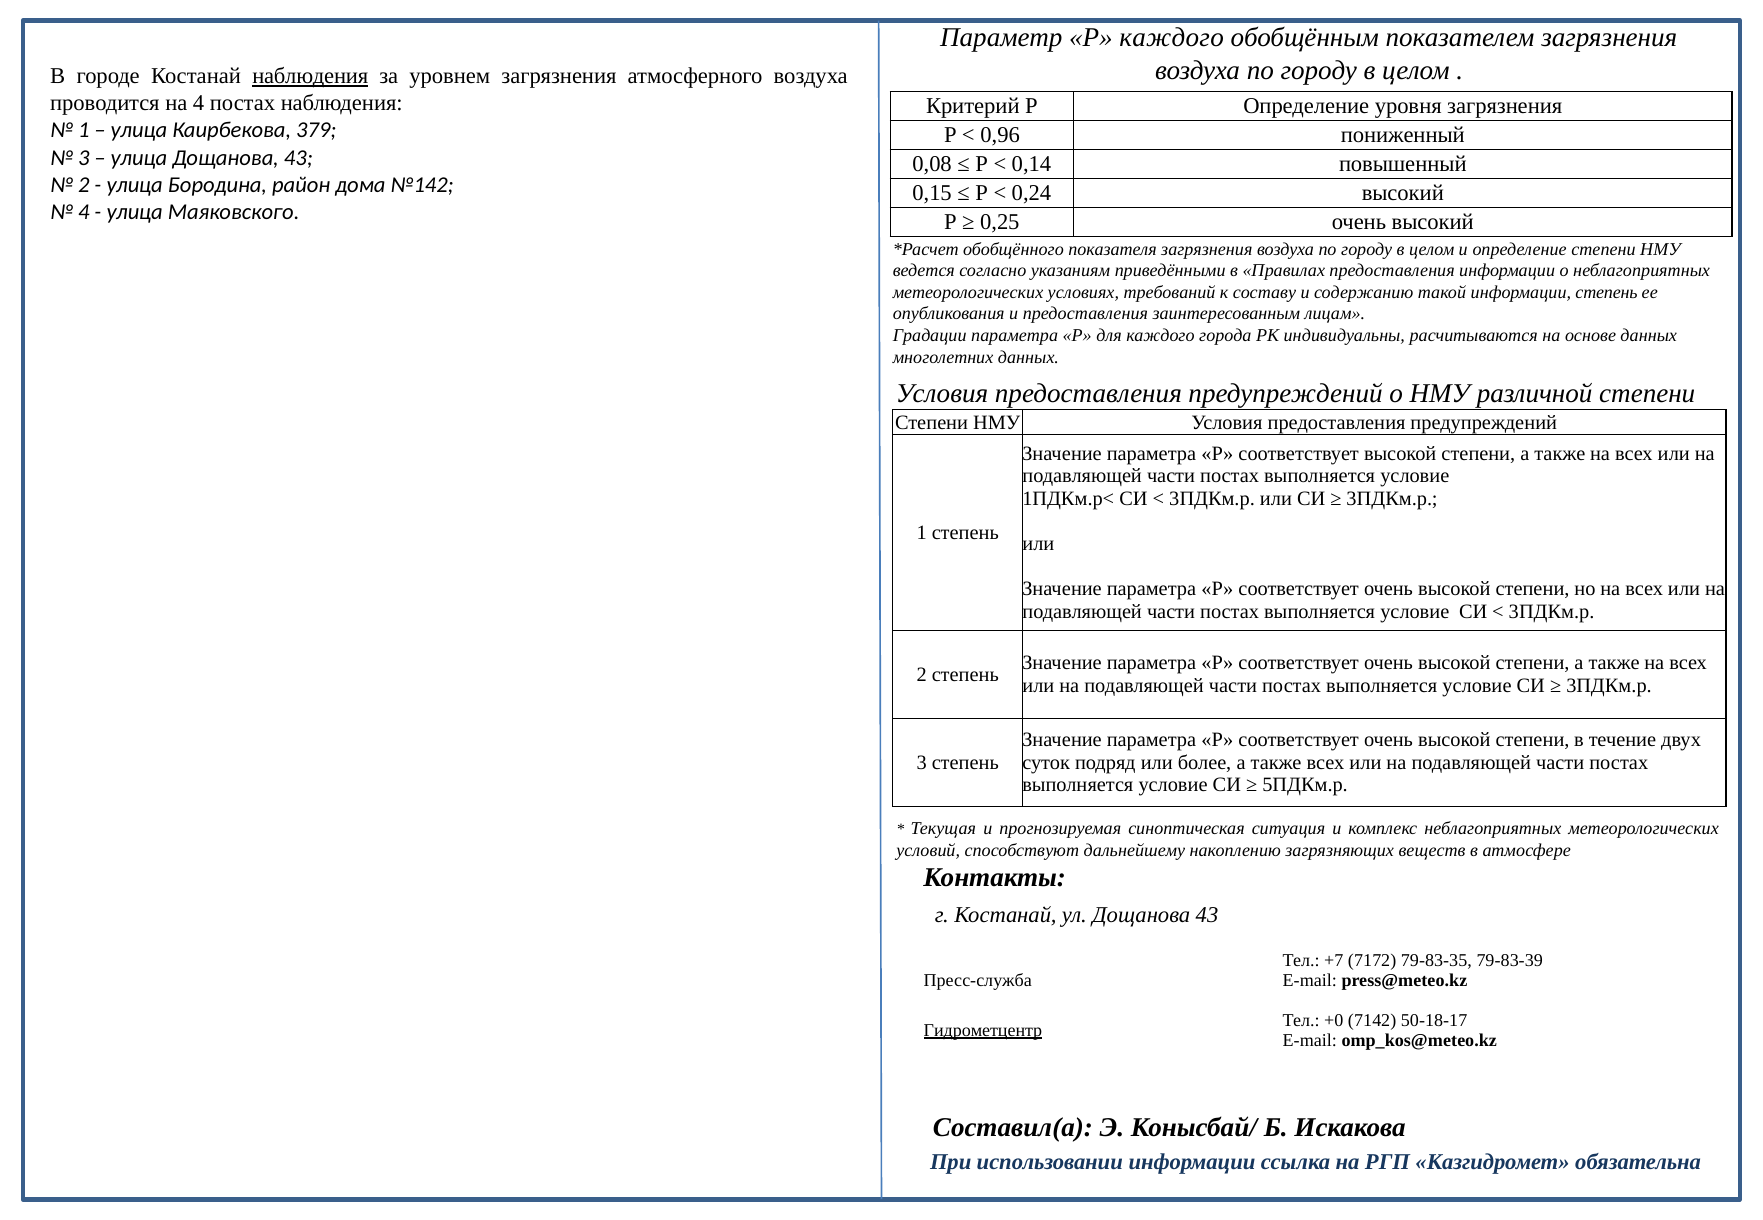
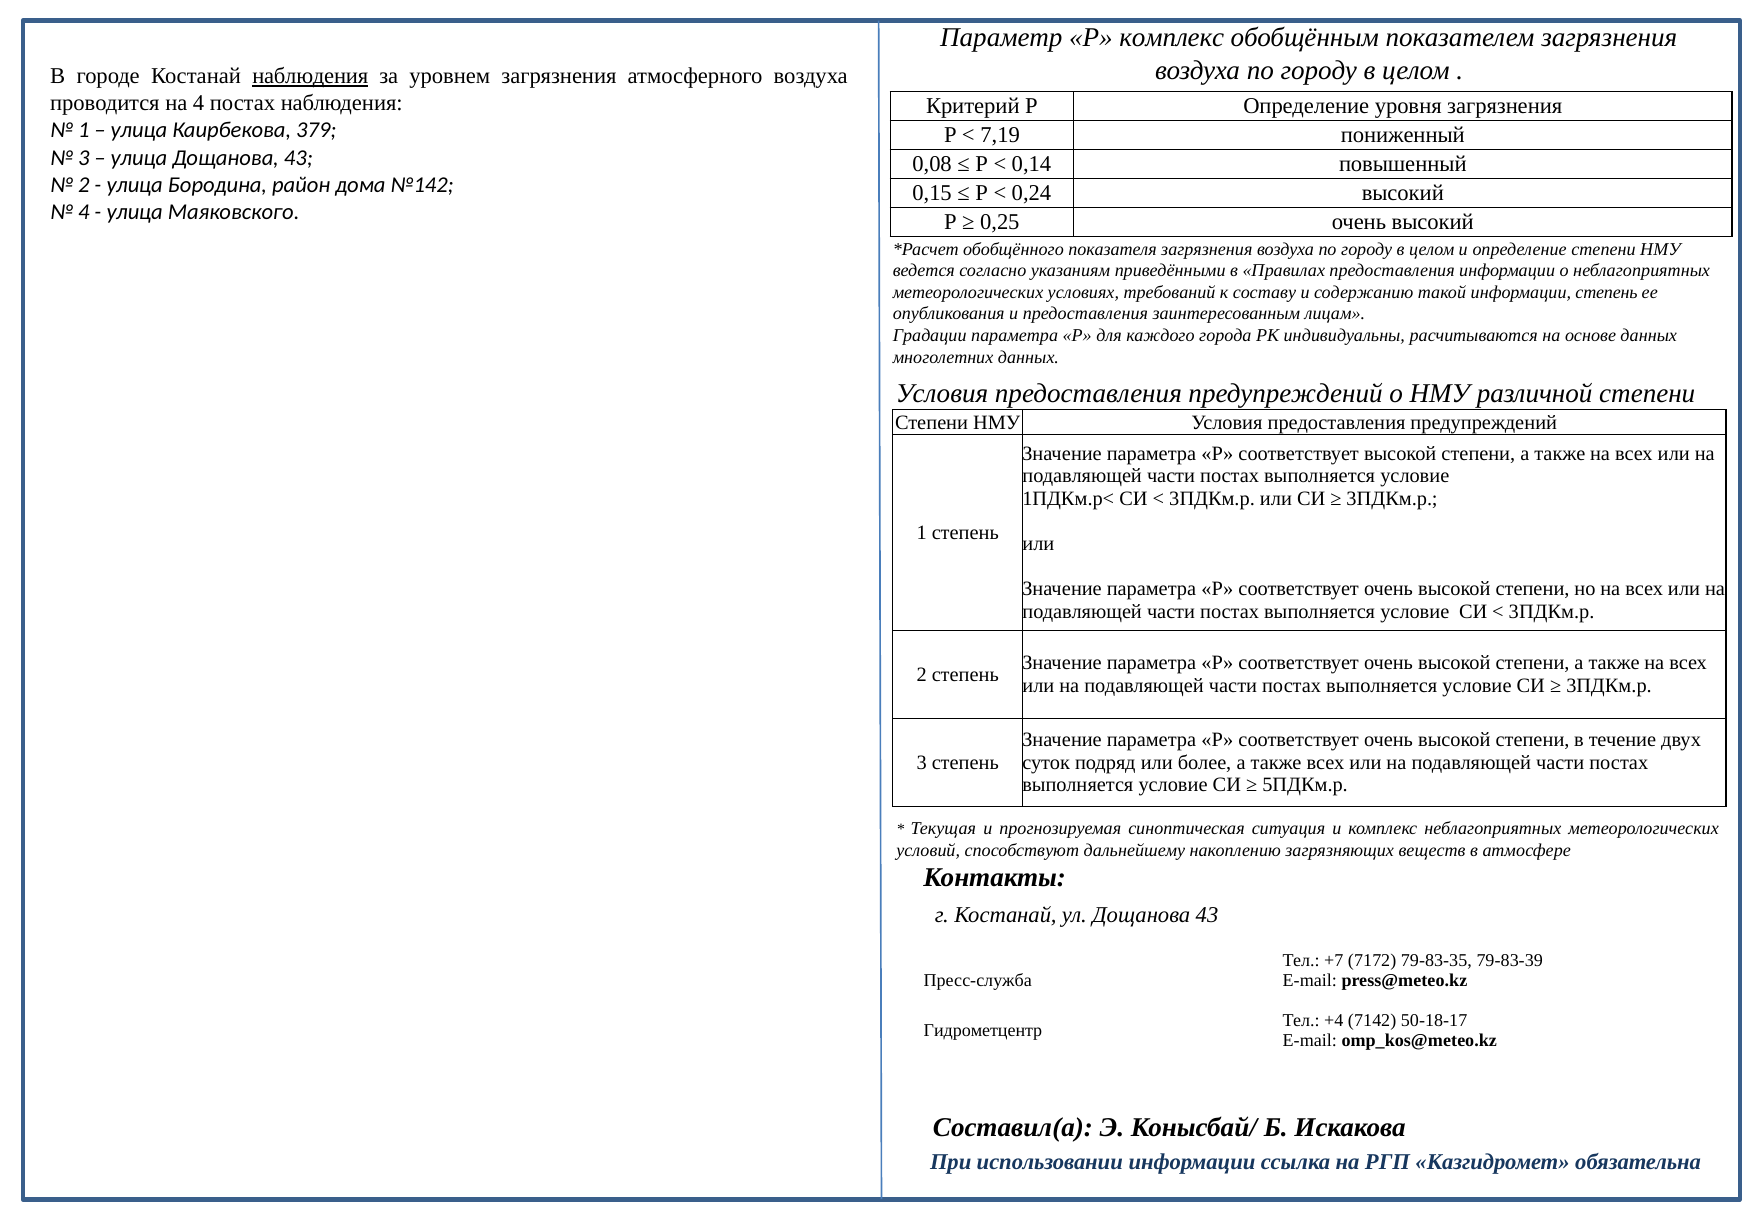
Р каждого: каждого -> комплекс (1172, 38)
0,96: 0,96 -> 7,19 (1000, 135)
+0: +0 -> +4 (1334, 1021)
Гидрометцентр underline: present -> none (983, 1031)
